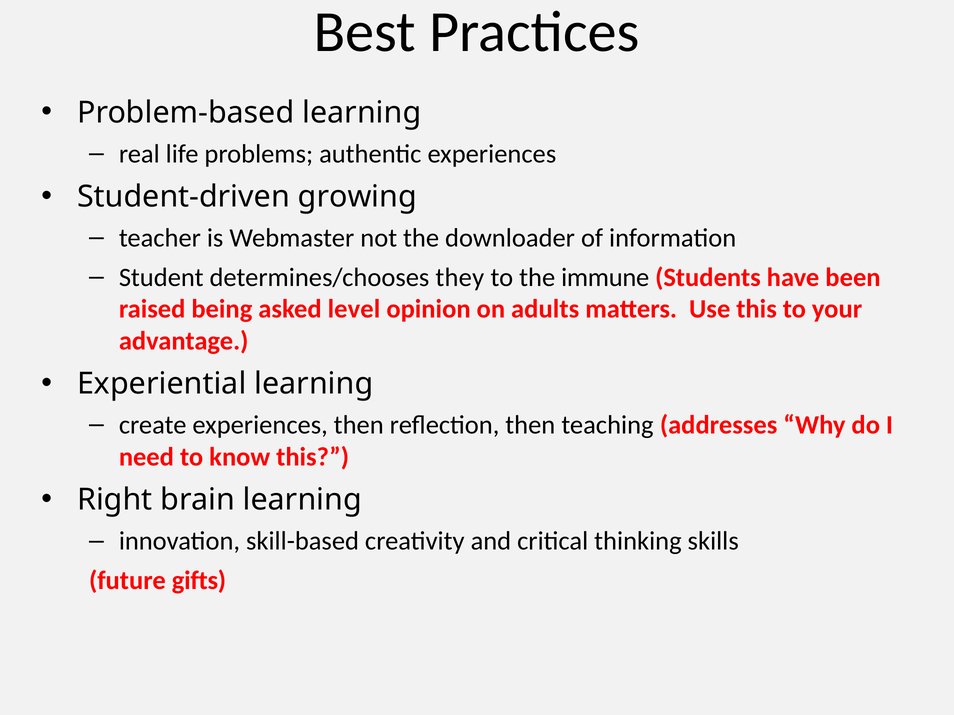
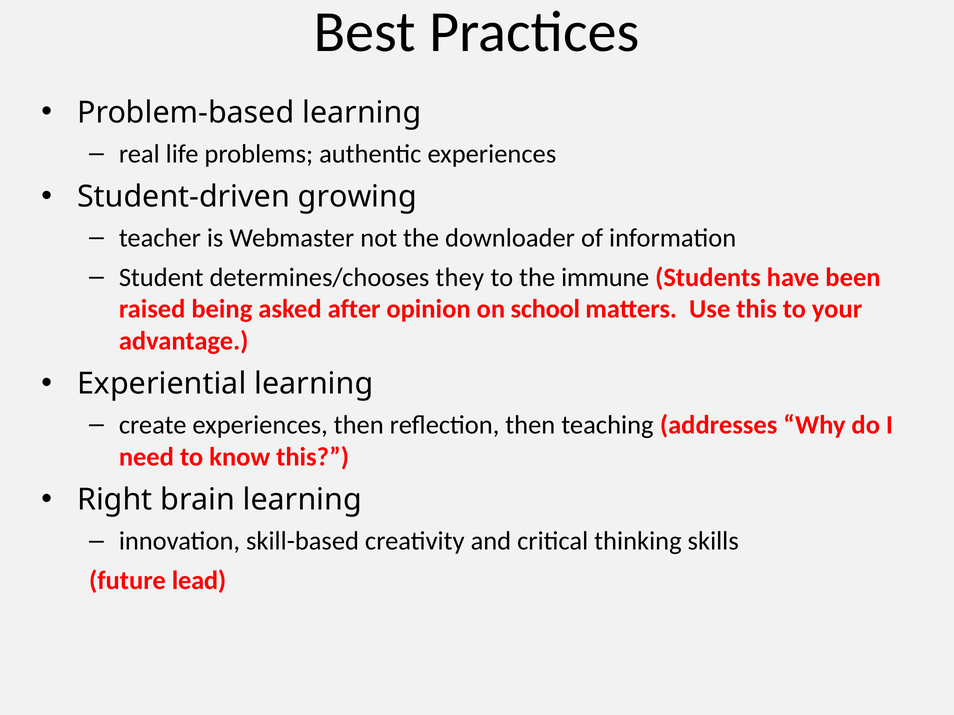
level: level -> after (354, 309)
adults: adults -> school (545, 309)
gifts: gifts -> lead (199, 581)
